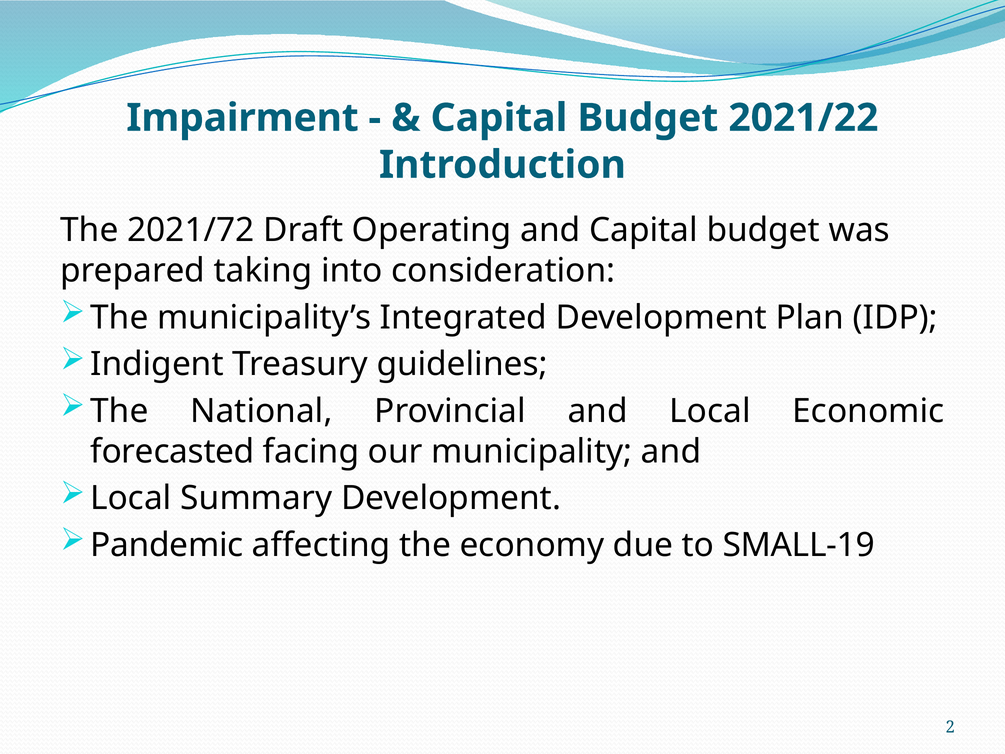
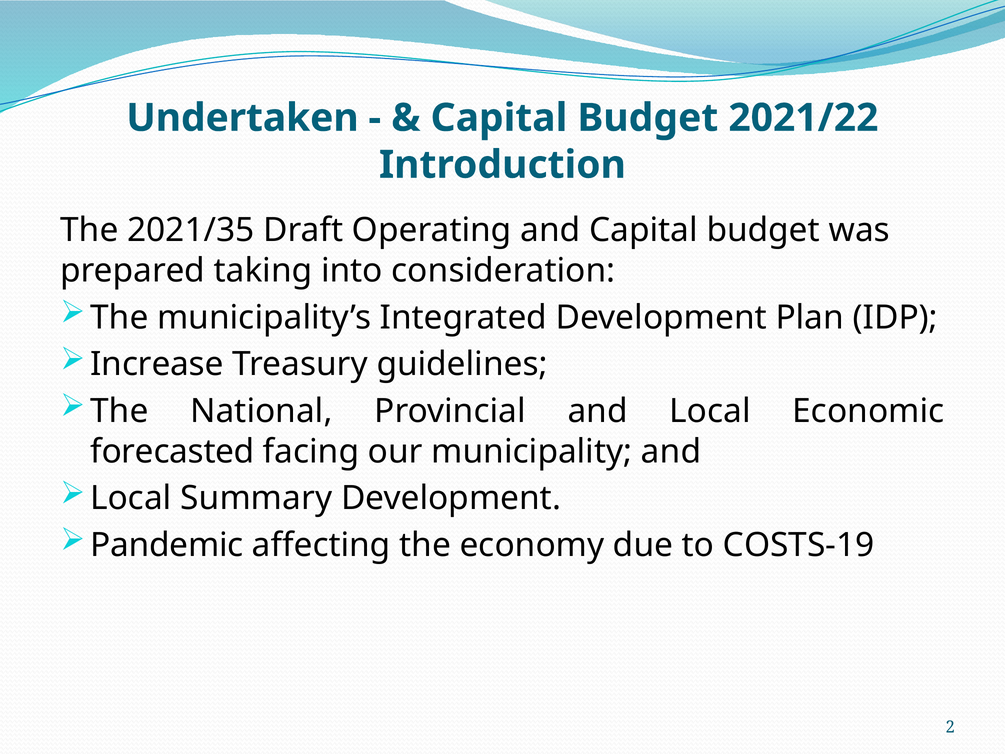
Impairment: Impairment -> Undertaken (242, 118)
2021/72: 2021/72 -> 2021/35 (191, 230)
Indigent: Indigent -> Increase (157, 364)
SMALL-19: SMALL-19 -> COSTS-19 (799, 545)
